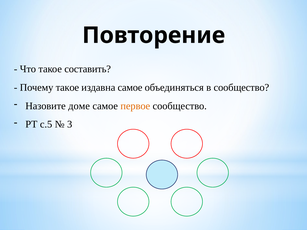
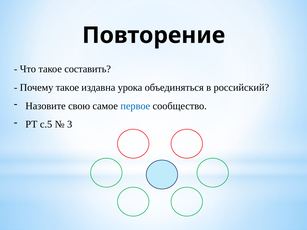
издавна самое: самое -> урока (130, 88)
в сообщество: сообщество -> российский (241, 88)
доме: доме -> свою (79, 106)
первое colour: orange -> blue (135, 106)
